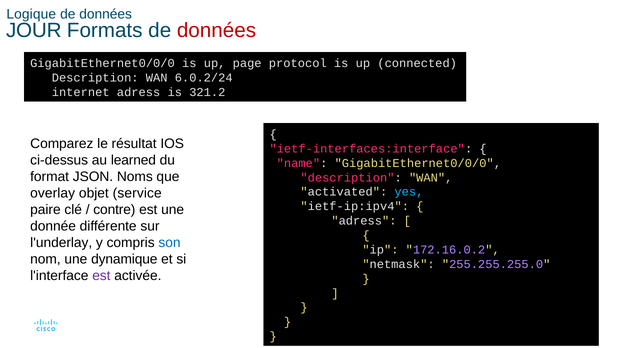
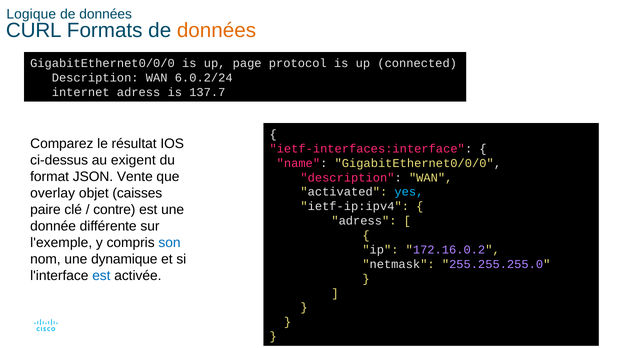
JOUR: JOUR -> CURL (34, 30)
données colour: red -> orange (216, 30)
321.2: 321.2 -> 137.7 (207, 92)
learned: learned -> exigent (133, 160)
Noms: Noms -> Vente (135, 177)
service: service -> caisses (137, 193)
l'underlay: l'underlay -> l'exemple (61, 243)
est colour: purple -> blue (101, 276)
